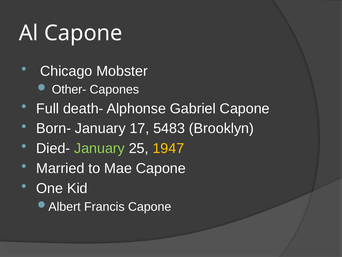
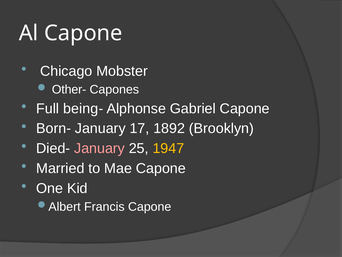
death-: death- -> being- (83, 108)
5483: 5483 -> 1892 (169, 128)
January colour: light green -> pink (99, 148)
